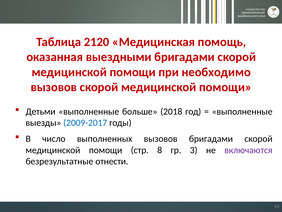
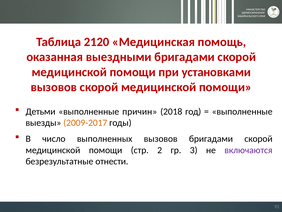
необходимо: необходимо -> установками (216, 72)
больше: больше -> причин (140, 111)
2009-2017 colour: blue -> orange (85, 123)
8: 8 -> 2 (160, 150)
